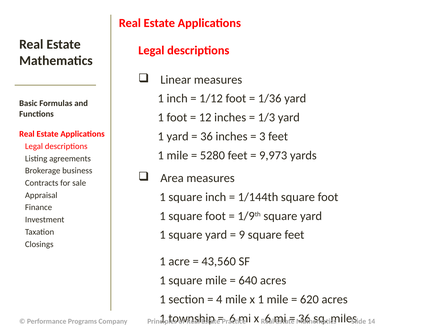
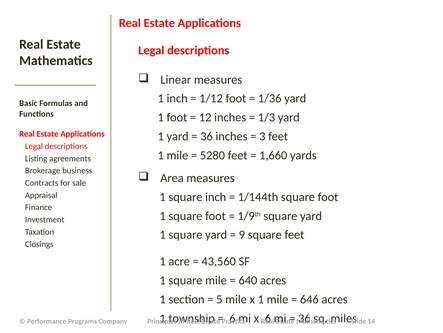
9,973: 9,973 -> 1,660 (273, 155)
4: 4 -> 5 (219, 299)
620: 620 -> 646 (309, 299)
